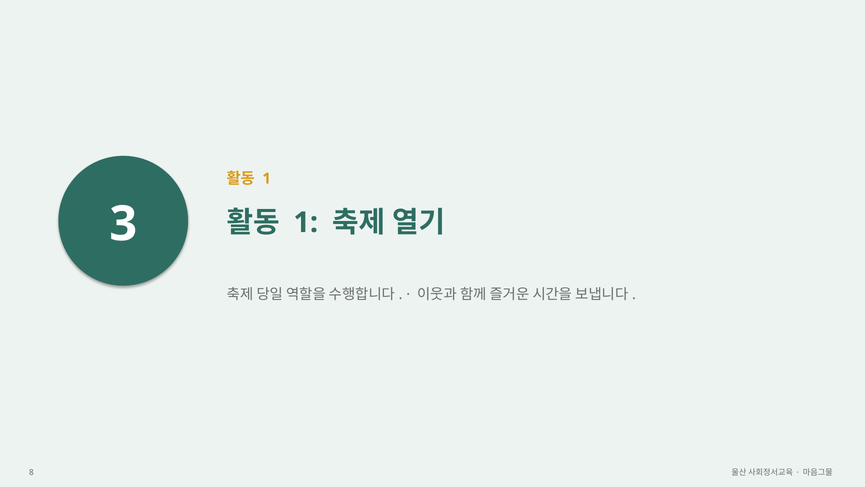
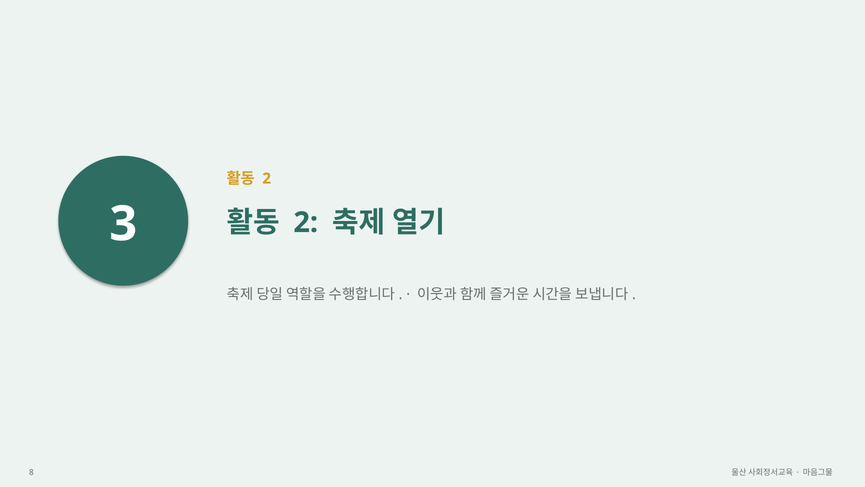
1: 1 -> 2 (267, 178)
1: 1 -> 2 (306, 222)
